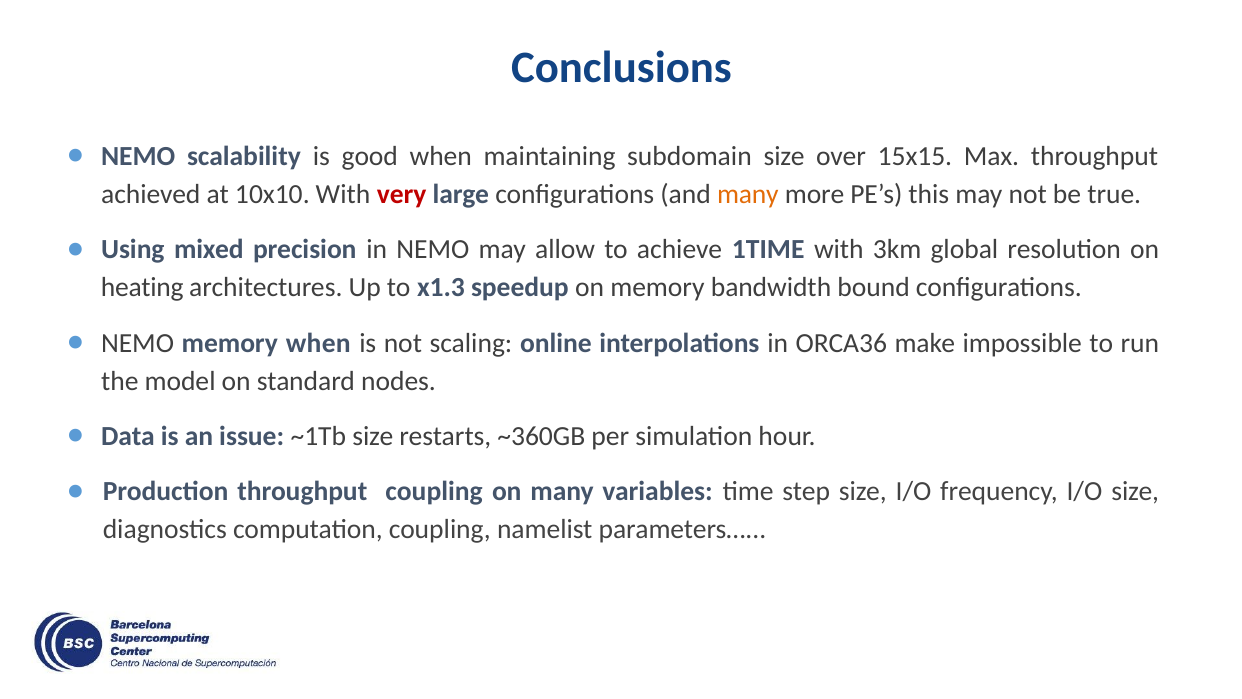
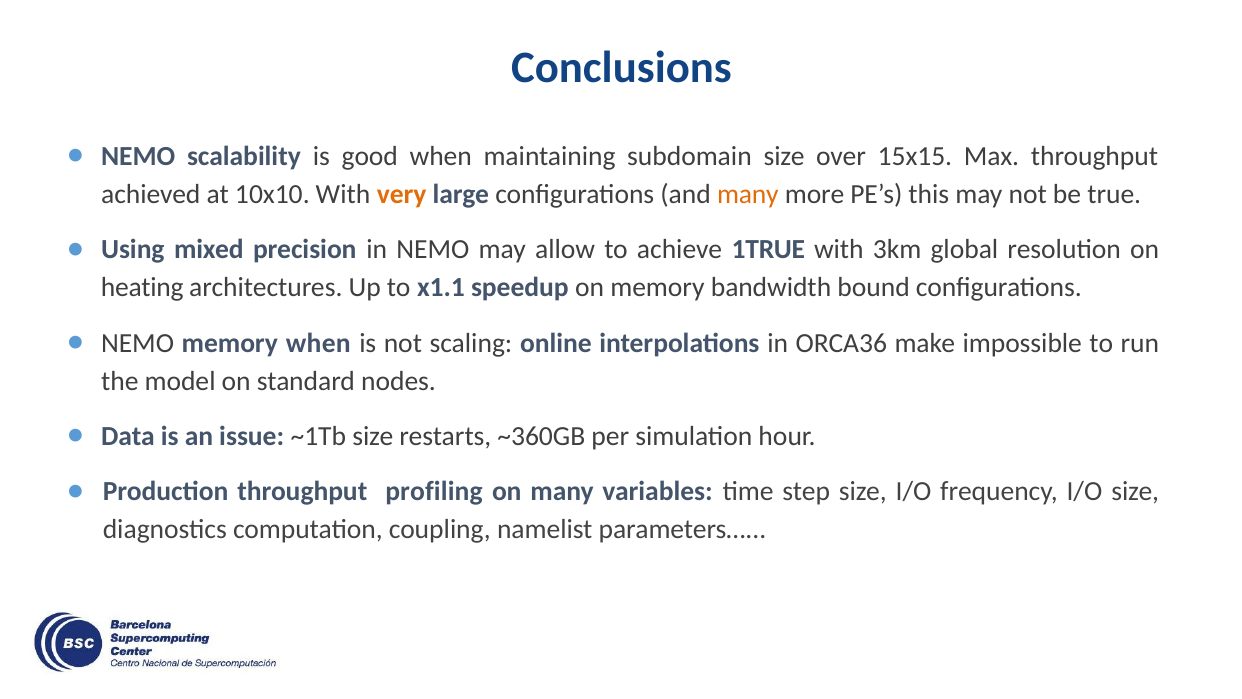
very colour: red -> orange (402, 194)
1TIME: 1TIME -> 1TRUE (768, 250)
x1.3: x1.3 -> x1.1 (441, 288)
throughput coupling: coupling -> profiling (434, 492)
